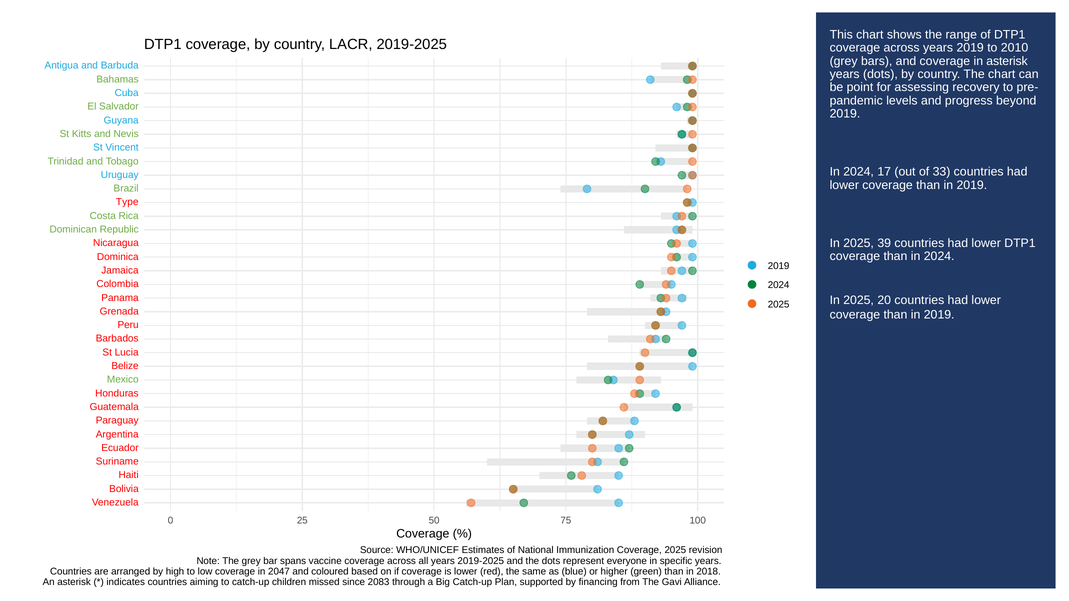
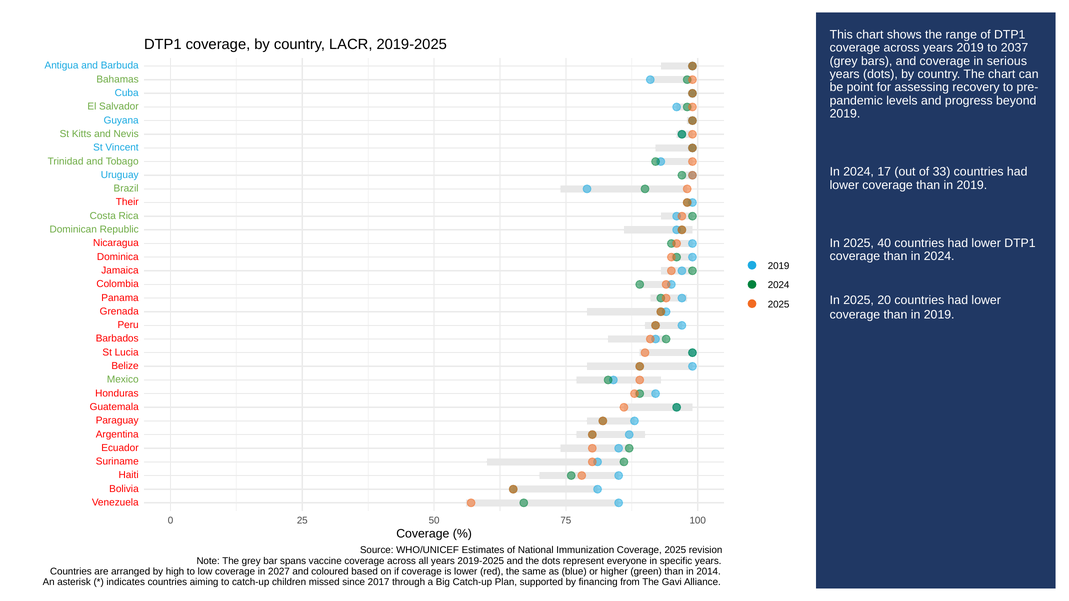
2010: 2010 -> 2037 (1015, 48)
in asterisk: asterisk -> serious (1007, 61)
Type: Type -> Their (127, 202)
39: 39 -> 40 (884, 243)
2047: 2047 -> 2027 (279, 572)
2018: 2018 -> 2014 (709, 572)
2083: 2083 -> 2017 (379, 582)
